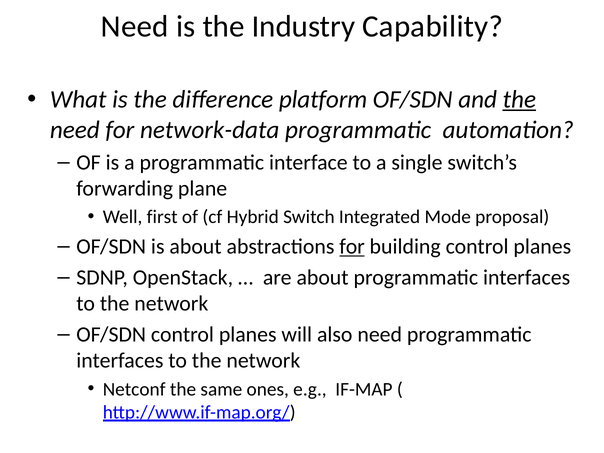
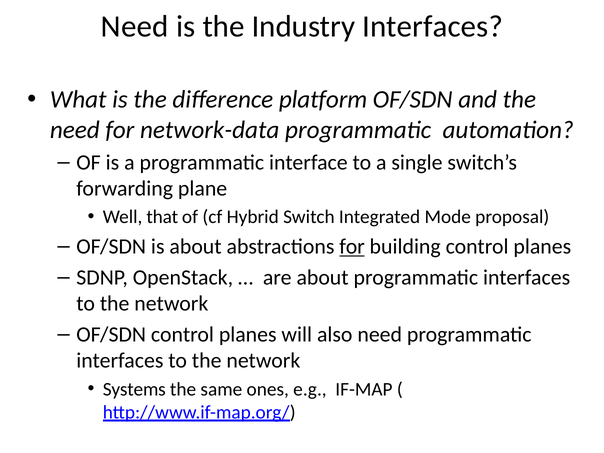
Industry Capability: Capability -> Interfaces (433, 26)
the underline: present -> none (519, 100)
first: first -> that (162, 217)
Netconf: Netconf -> Systems (134, 389)
